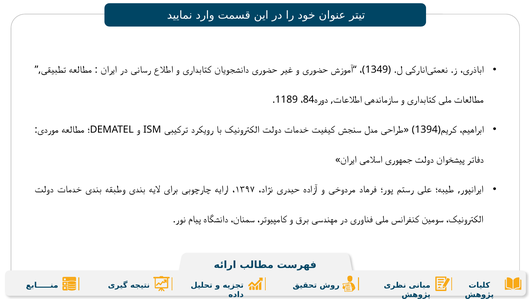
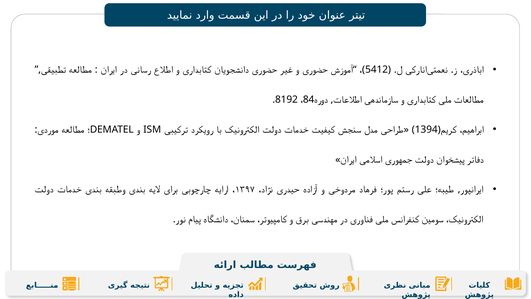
1349: 1349 -> 5412 (377, 70)
1189: 1189 -> 8192 (286, 99)
